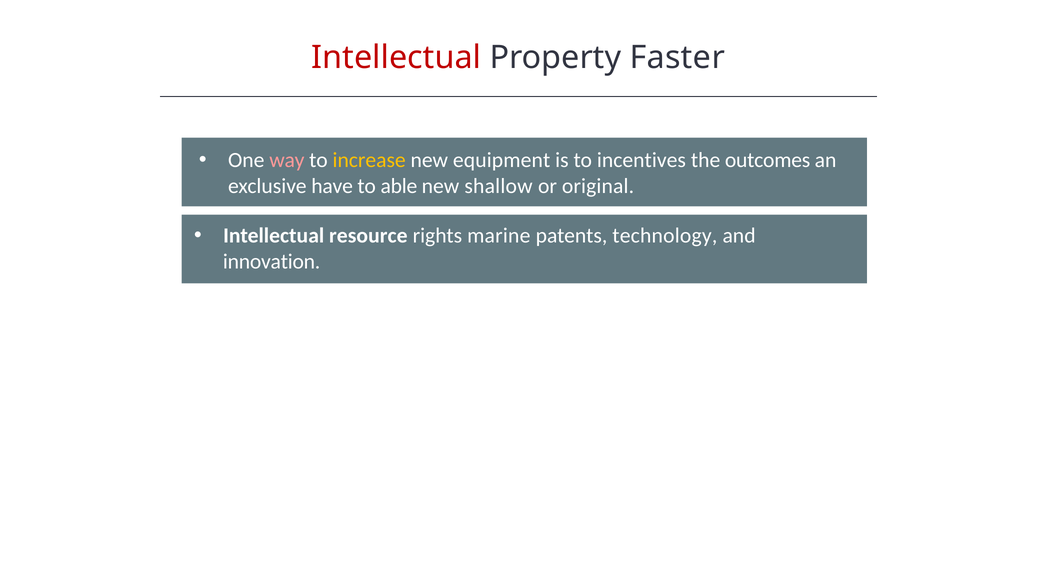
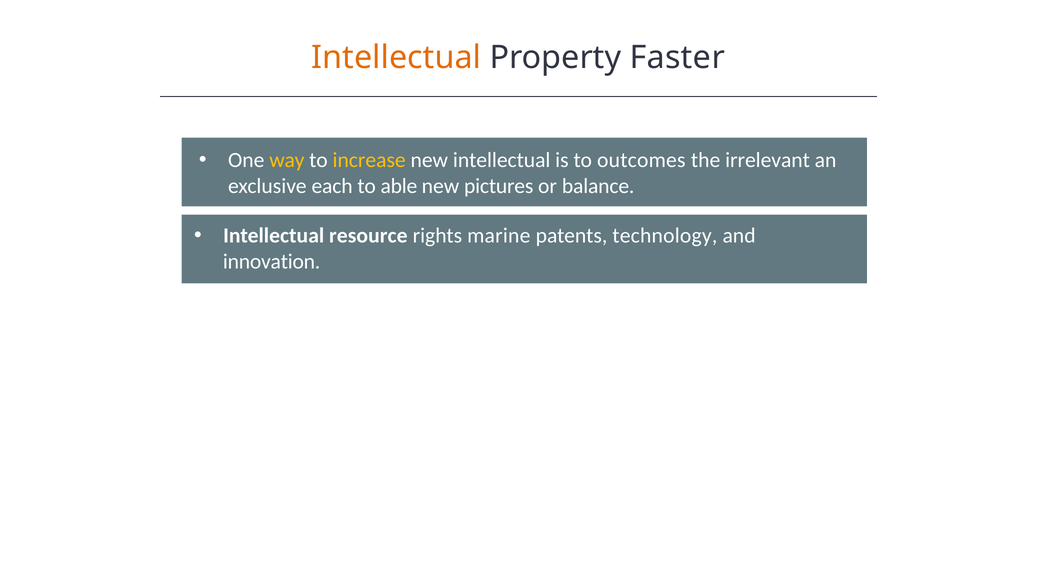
Intellectual colour: red -> orange (396, 58)
way colour: pink -> yellow (287, 160)
new equipment: equipment -> intellectual (502, 160)
incentives: incentives -> outcomes (641, 160)
outcomes: outcomes -> irrelevant (768, 160)
have: have -> each (332, 186)
shallow: shallow -> pictures (499, 186)
original: original -> balance (598, 186)
